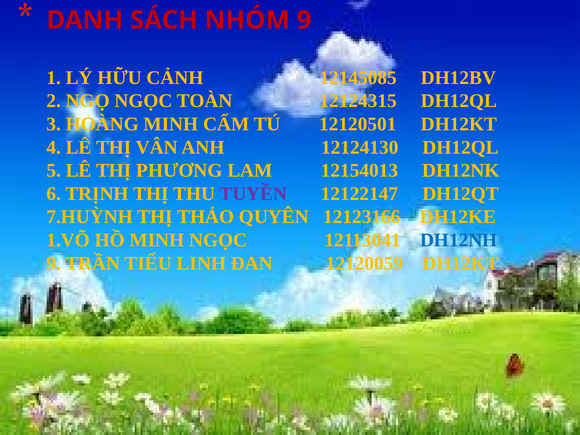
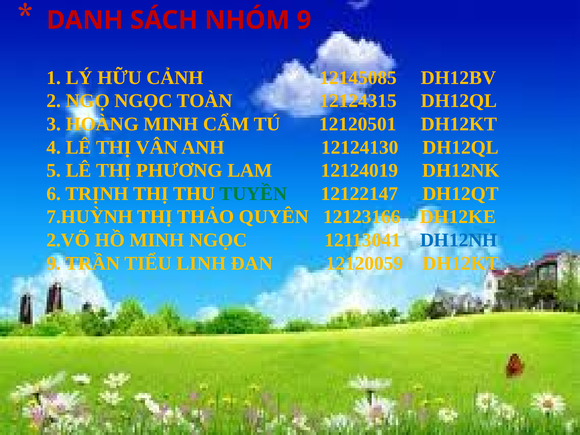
12154013: 12154013 -> 12124019 (359, 171)
TUYỀN colour: purple -> green (253, 194)
1.VÕ: 1.VÕ -> 2.VÕ (68, 240)
